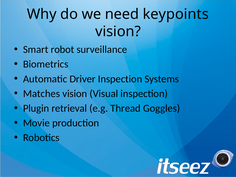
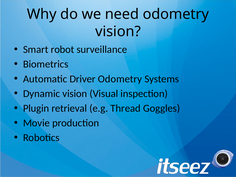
need keypoints: keypoints -> odometry (176, 14)
Driver Inspection: Inspection -> Odometry (120, 79)
Matches: Matches -> Dynamic (42, 94)
